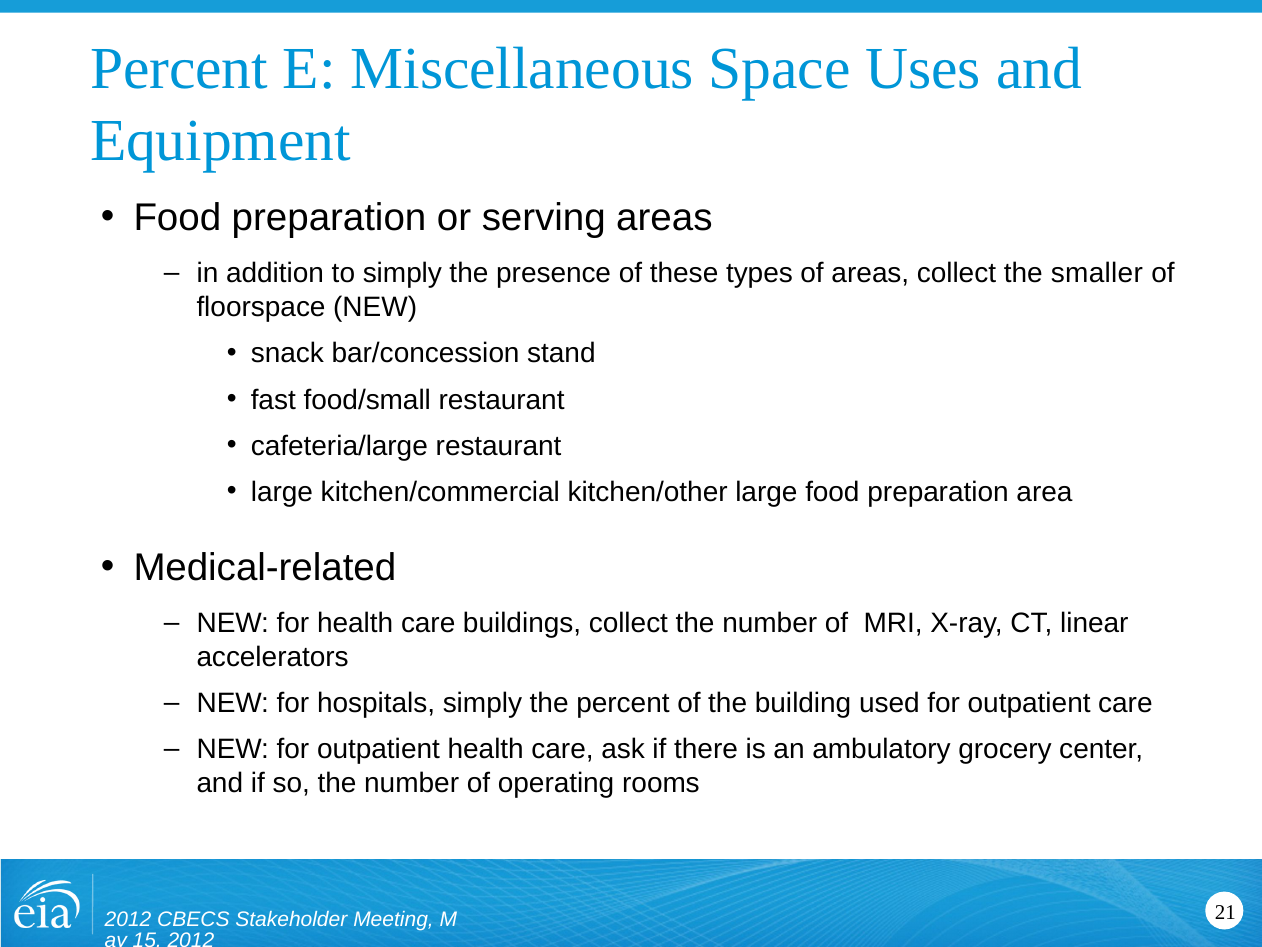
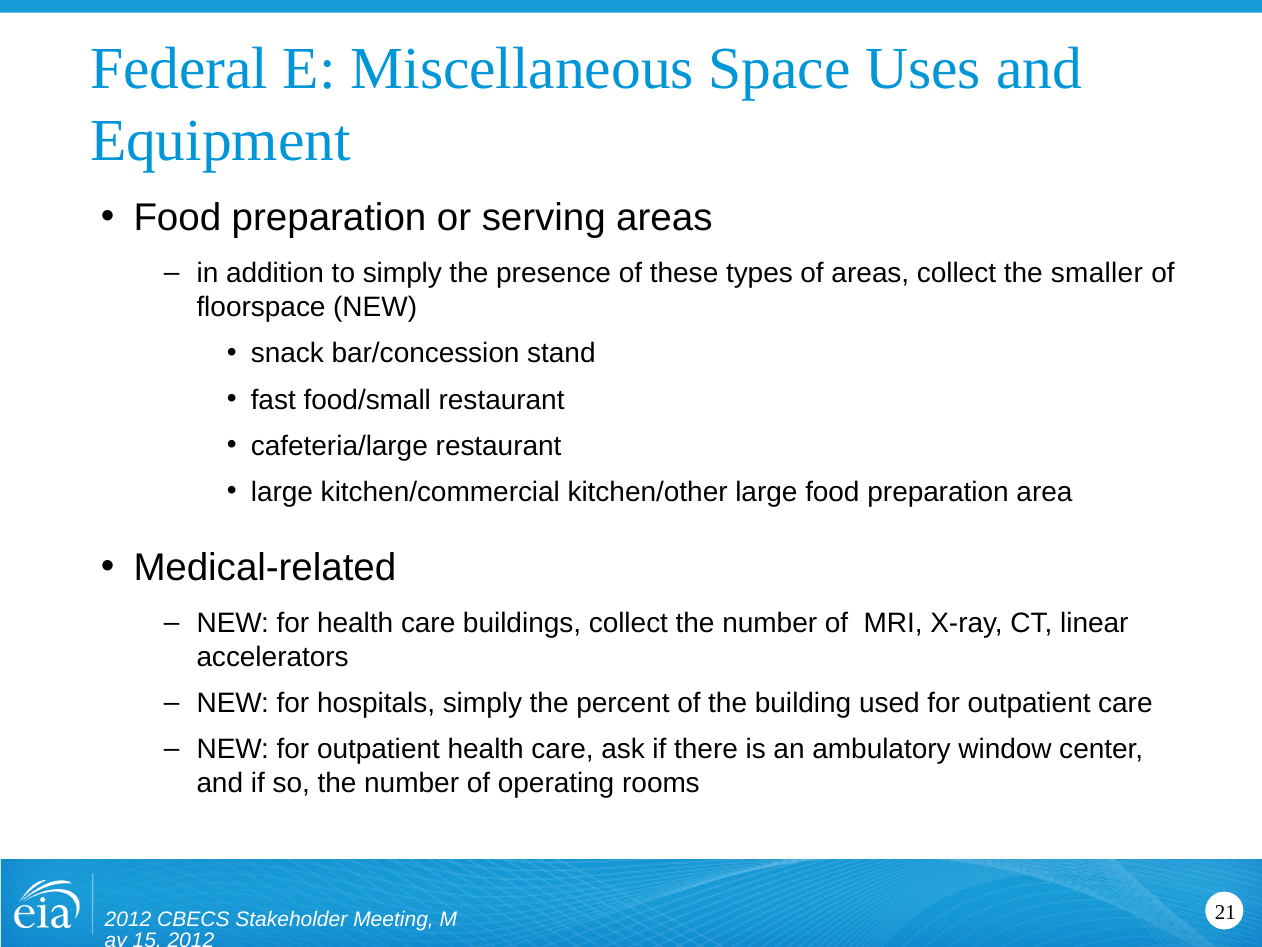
Percent: Percent -> Federal (179, 69)
grocery: grocery -> window (1005, 749)
